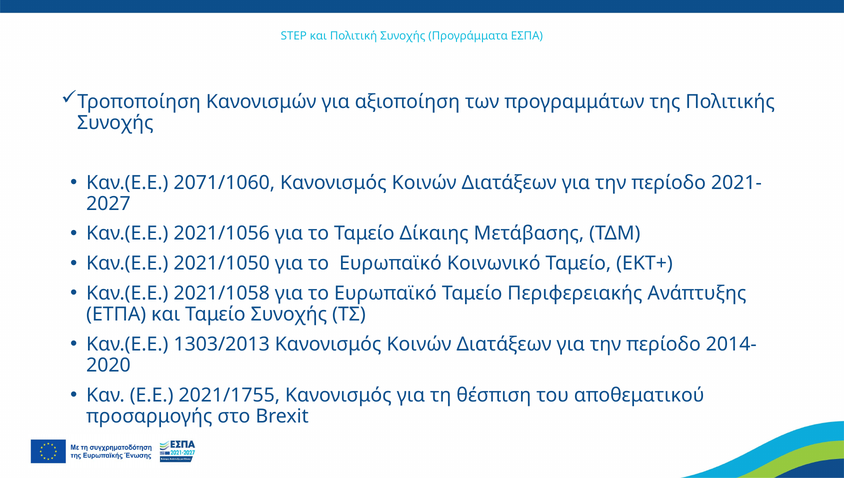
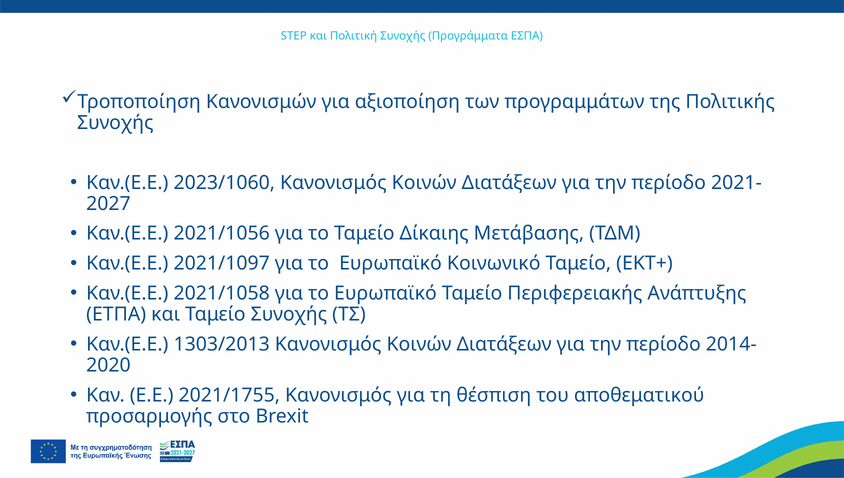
2071/1060: 2071/1060 -> 2023/1060 (224, 182)
2021/1050: 2021/1050 -> 2021/1097 (222, 263)
